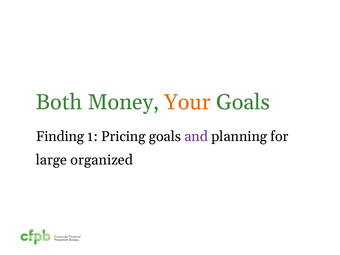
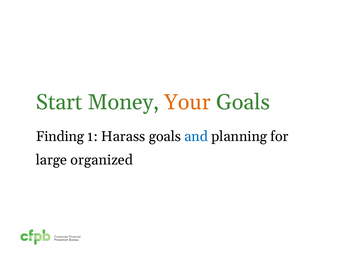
Both: Both -> Start (59, 102)
Pricing: Pricing -> Harass (123, 136)
and colour: purple -> blue (196, 136)
